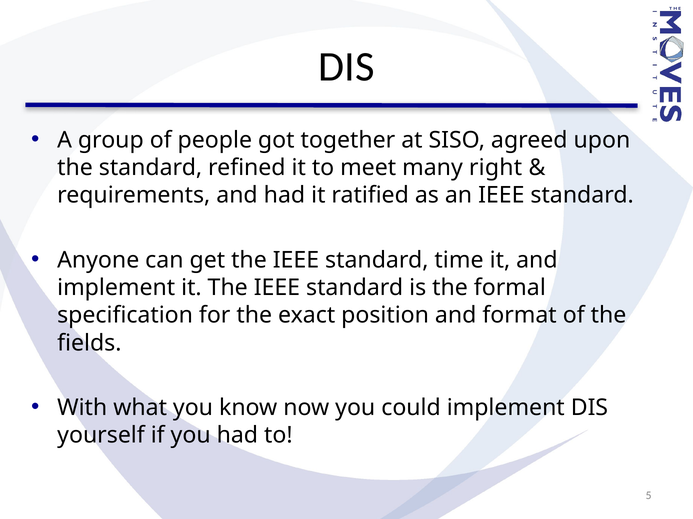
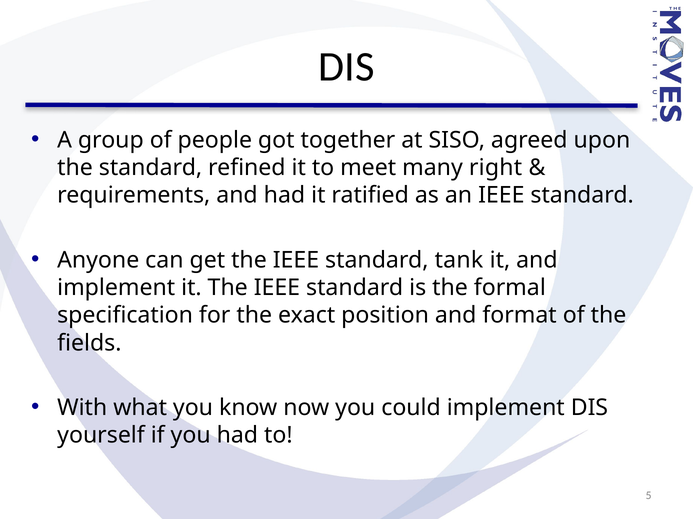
time: time -> tank (459, 260)
